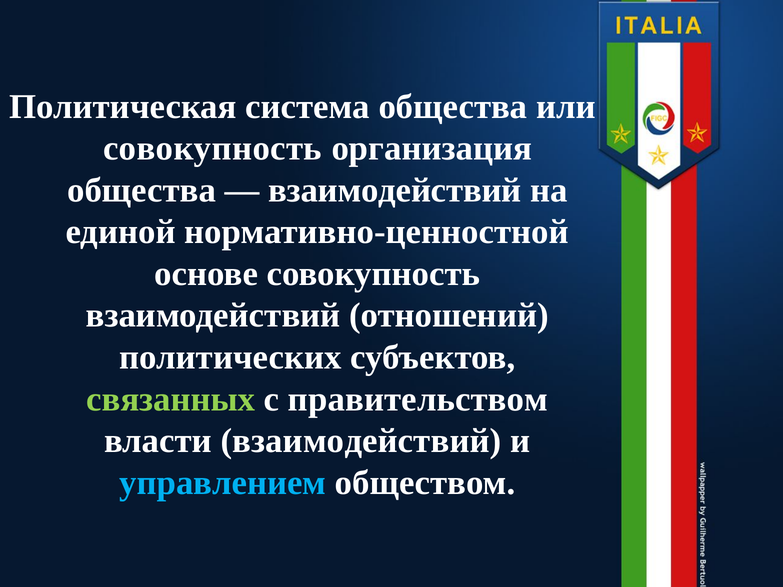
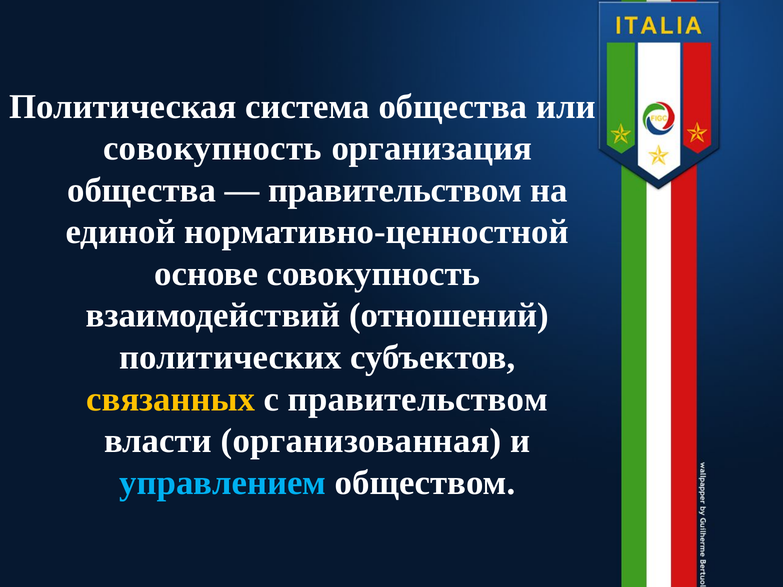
взаимодействий: взаимодействий -> правительством (395, 190)
связанных colour: light green -> yellow (171, 399)
власти взаимодействий: взаимодействий -> организованная (361, 441)
